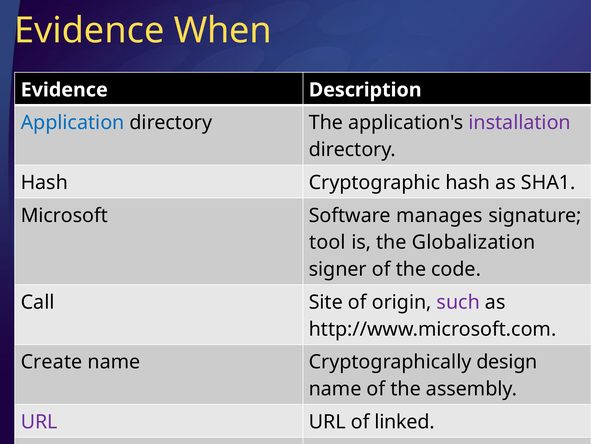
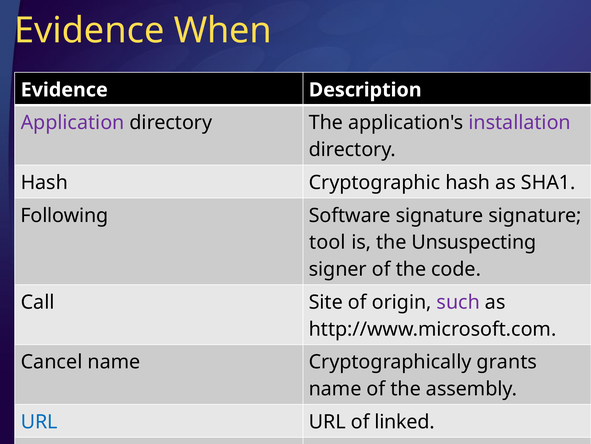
Application colour: blue -> purple (73, 123)
Microsoft: Microsoft -> Following (64, 215)
Software manages: manages -> signature (440, 215)
Globalization: Globalization -> Unsuspecting (474, 242)
Create: Create -> Cancel (52, 362)
design: design -> grants (507, 362)
URL colour: purple -> blue (39, 421)
